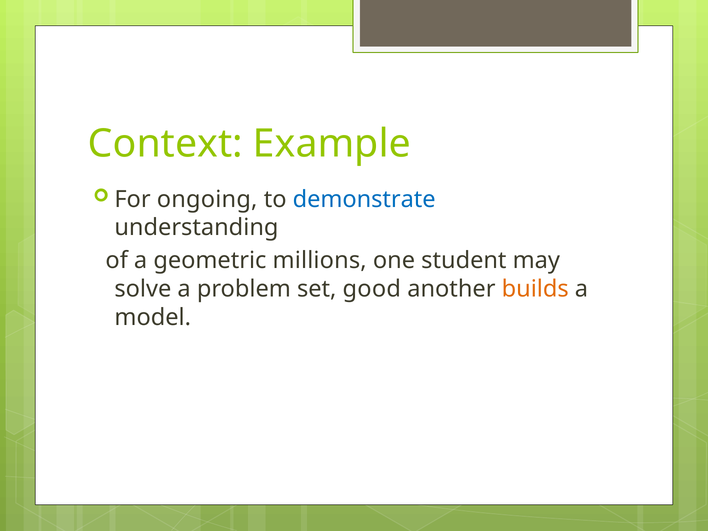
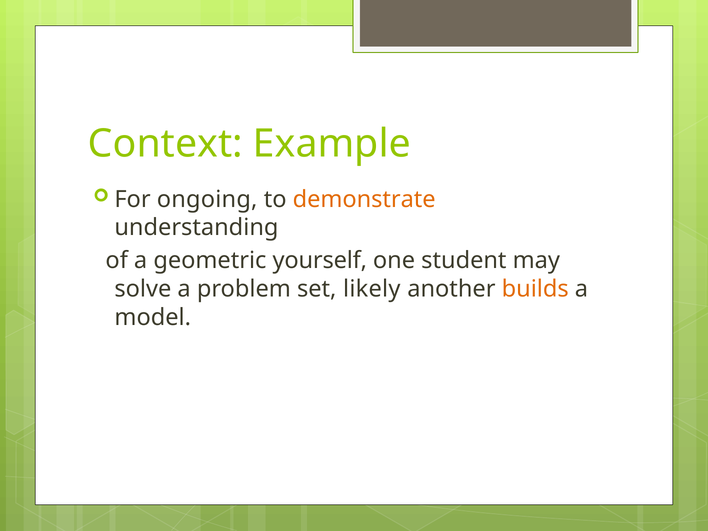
demonstrate colour: blue -> orange (364, 199)
millions: millions -> yourself (320, 261)
good: good -> likely (372, 289)
